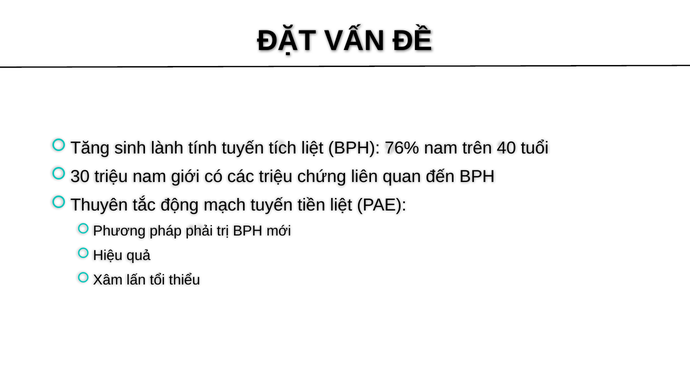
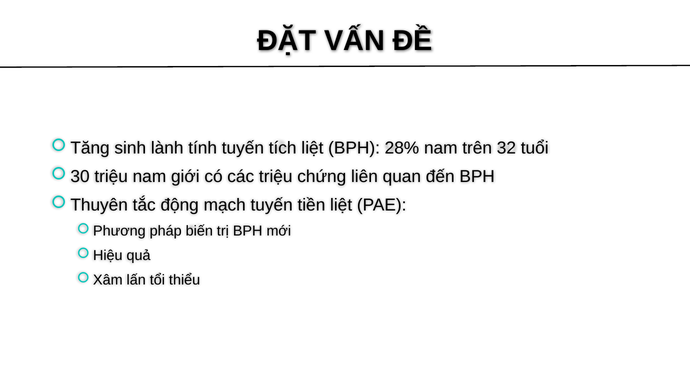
76%: 76% -> 28% (402, 148)
40: 40 -> 32 (506, 148)
phải: phải -> biến (199, 231)
